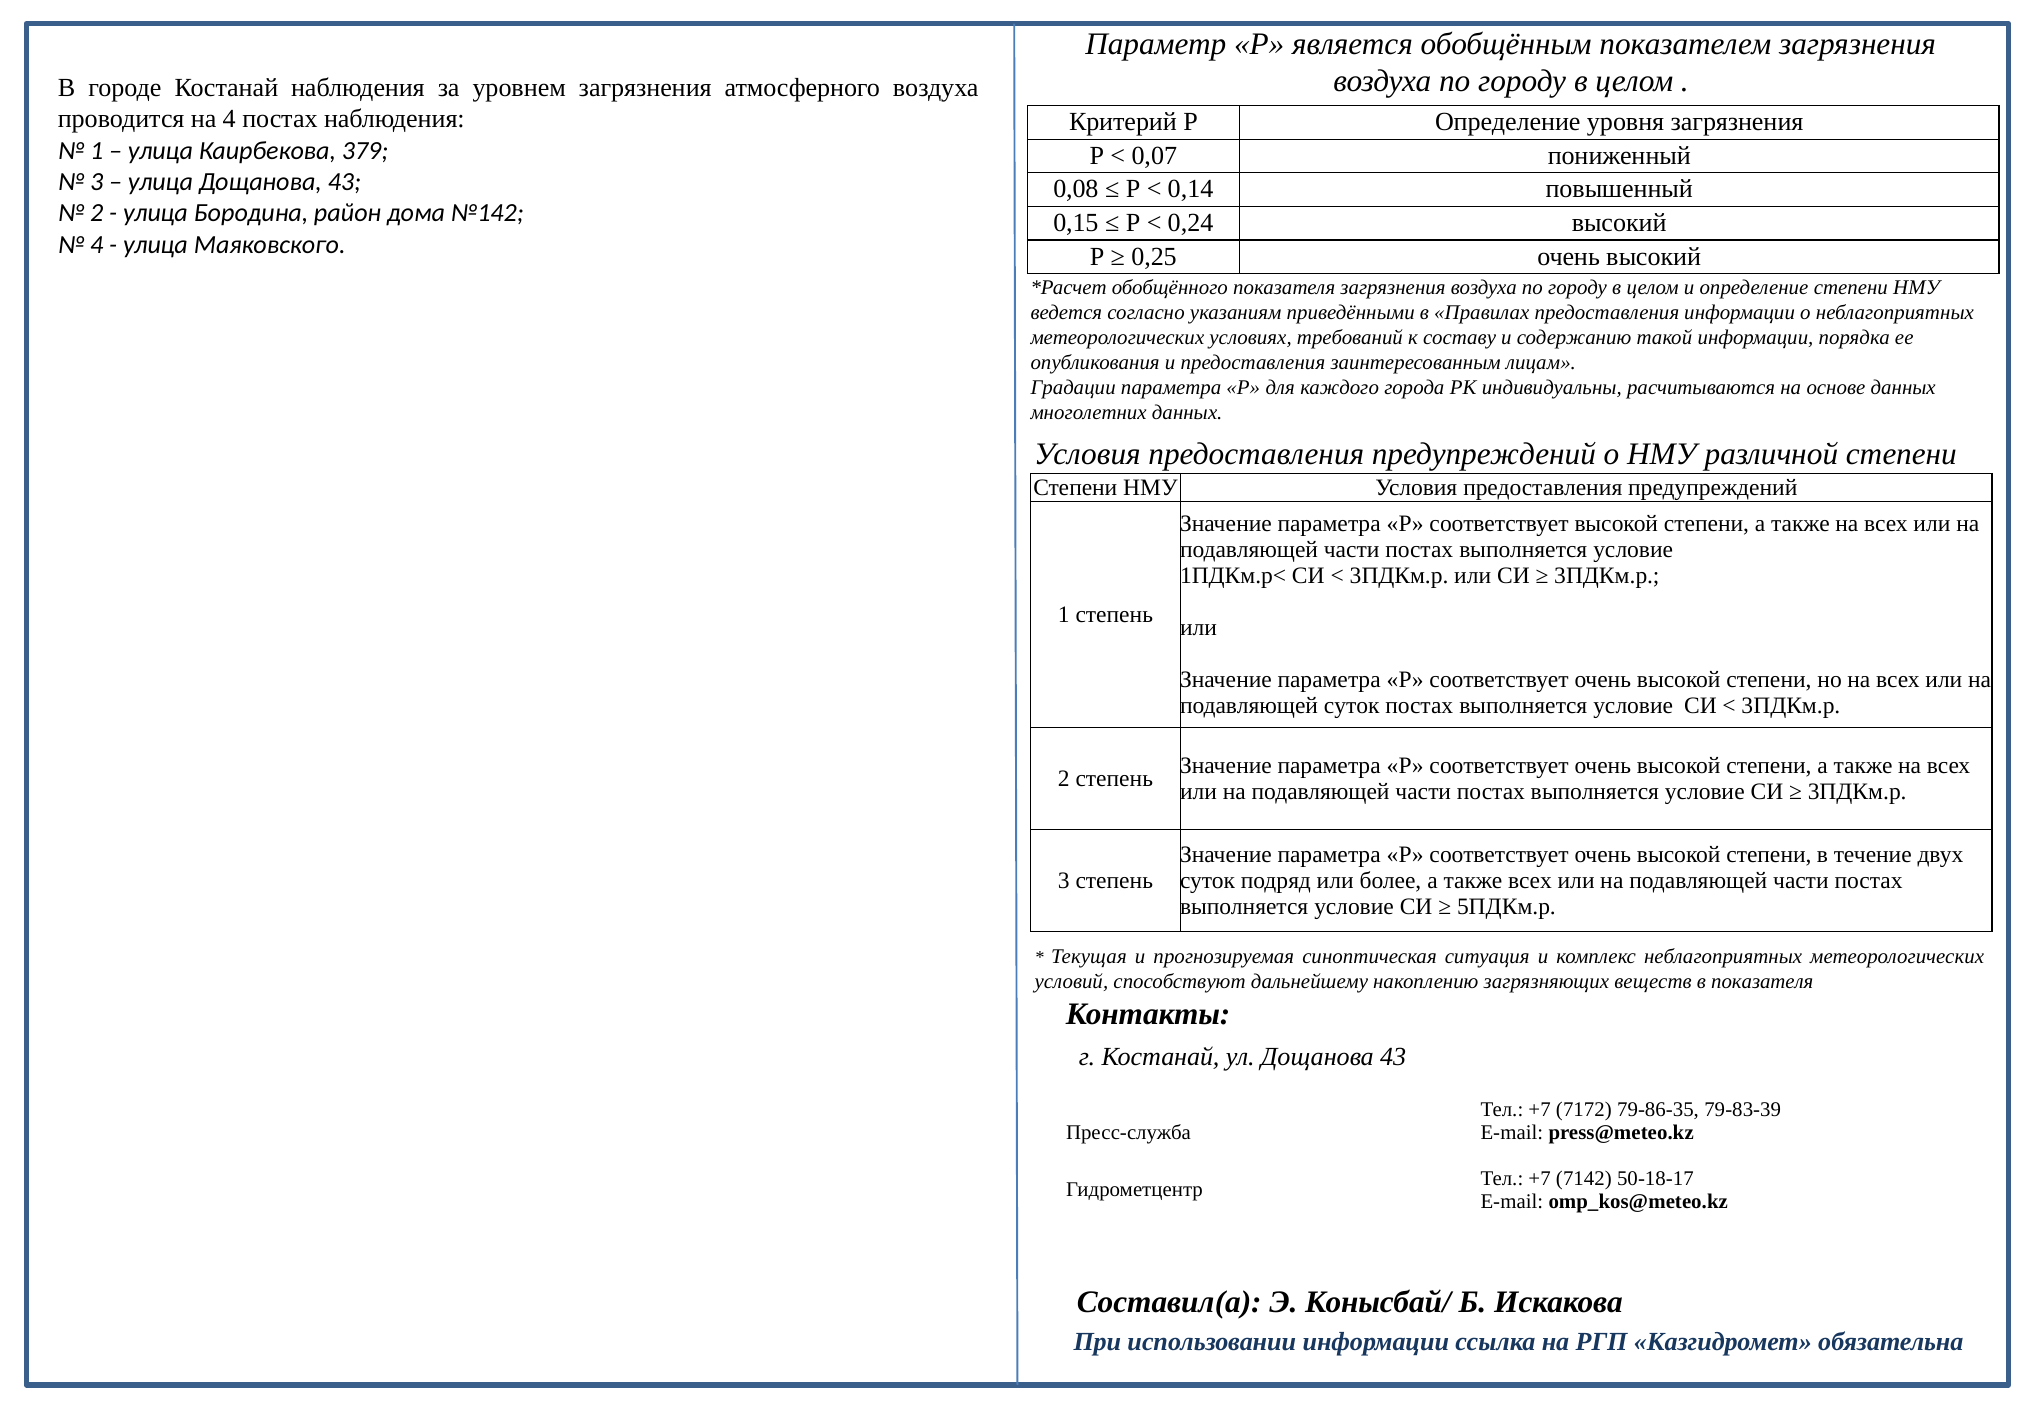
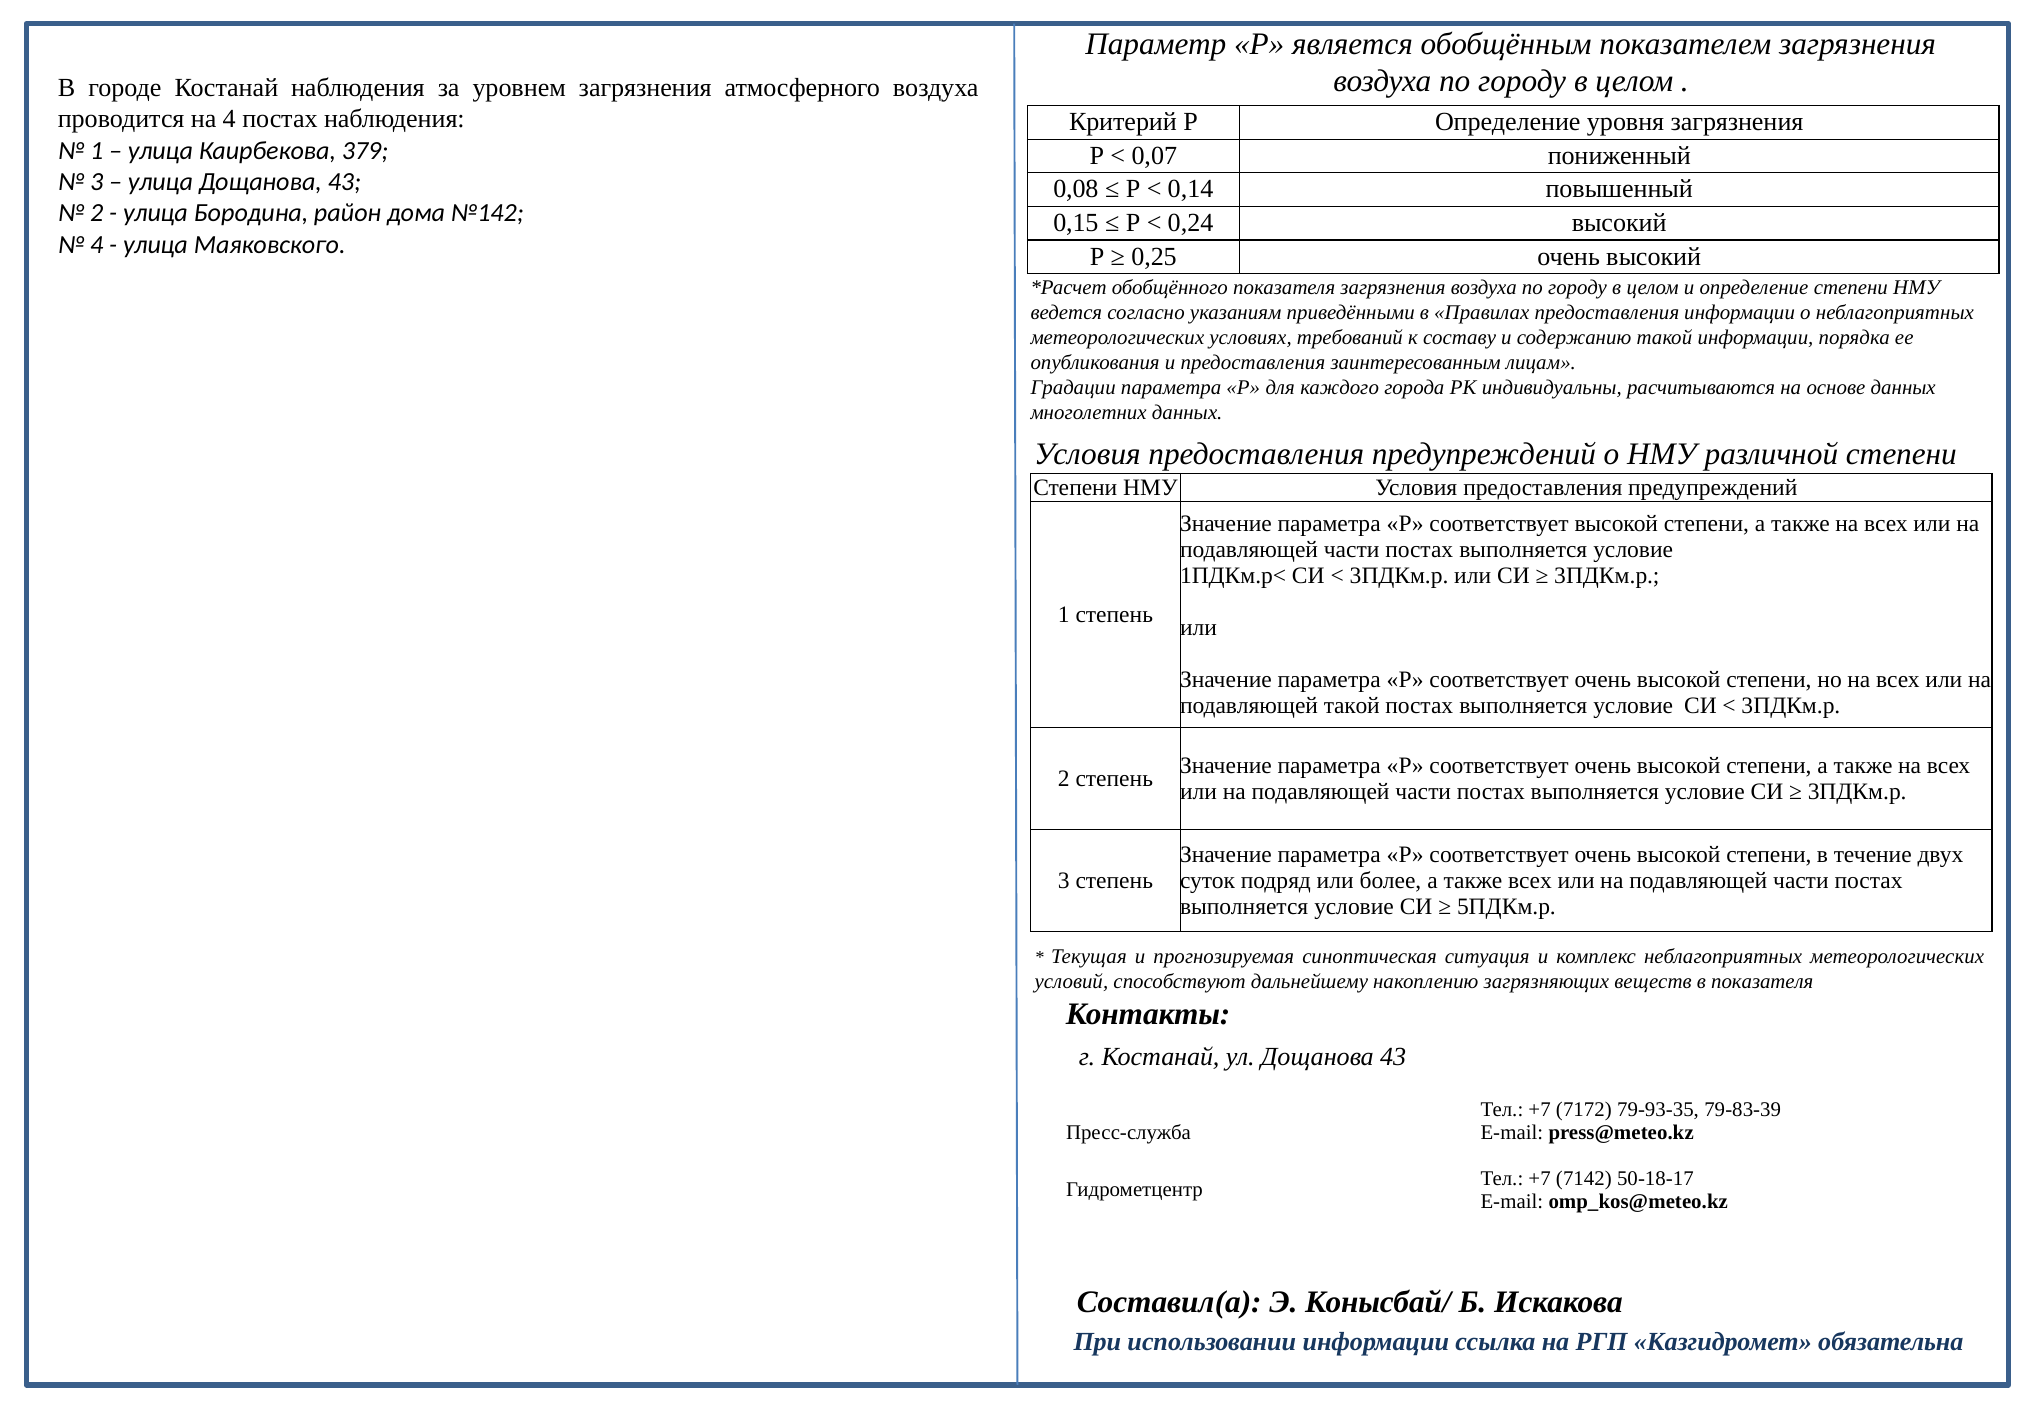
подавляющей суток: суток -> такой (1352, 706)
79-86-35: 79-86-35 -> 79-93-35 (1658, 1109)
